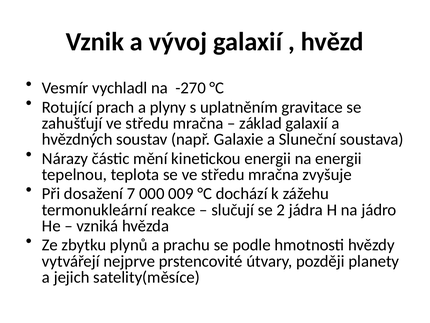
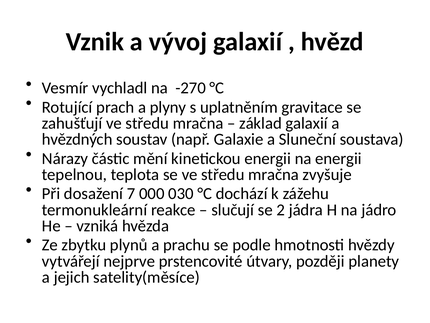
009: 009 -> 030 (181, 193)
